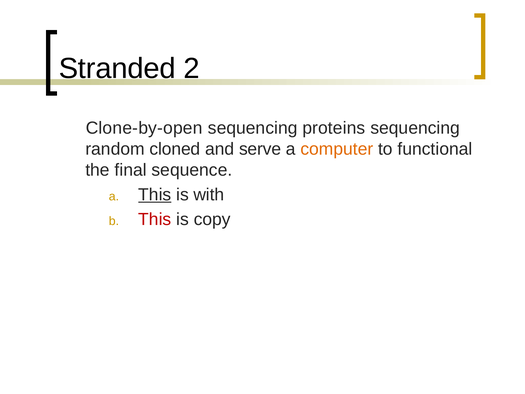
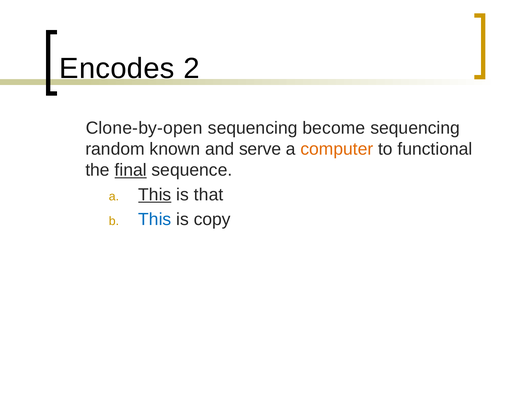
Stranded: Stranded -> Encodes (117, 69)
proteins: proteins -> become (334, 128)
cloned: cloned -> known (175, 149)
final underline: none -> present (131, 170)
with: with -> that (209, 195)
This colour: red -> blue (155, 219)
